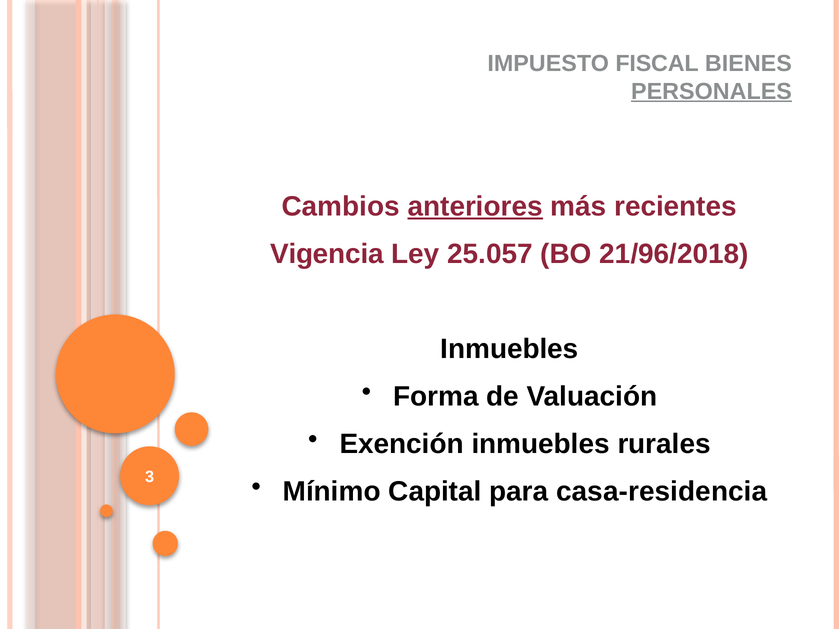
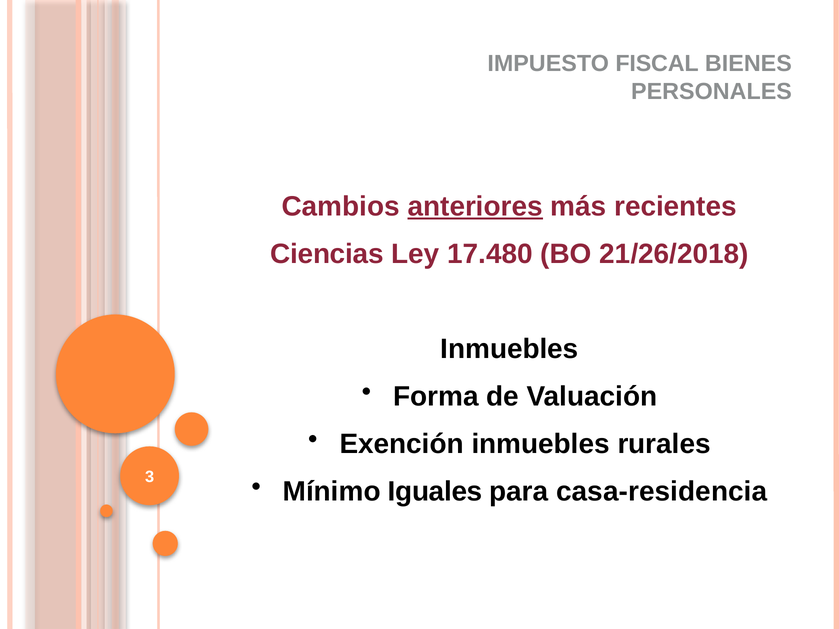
PERSONALES underline: present -> none (711, 91)
Vigencia: Vigencia -> Ciencias (327, 254)
25.057: 25.057 -> 17.480 (490, 254)
21/96/2018: 21/96/2018 -> 21/26/2018 (674, 254)
Capital: Capital -> Iguales (435, 492)
